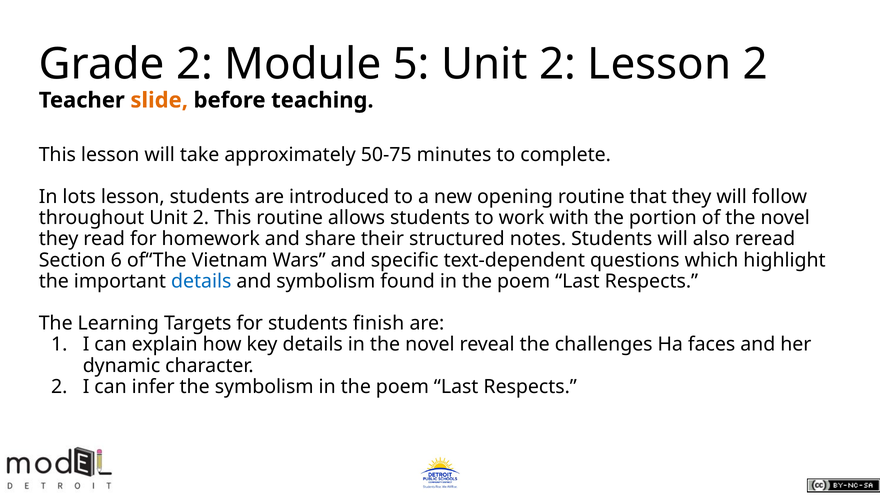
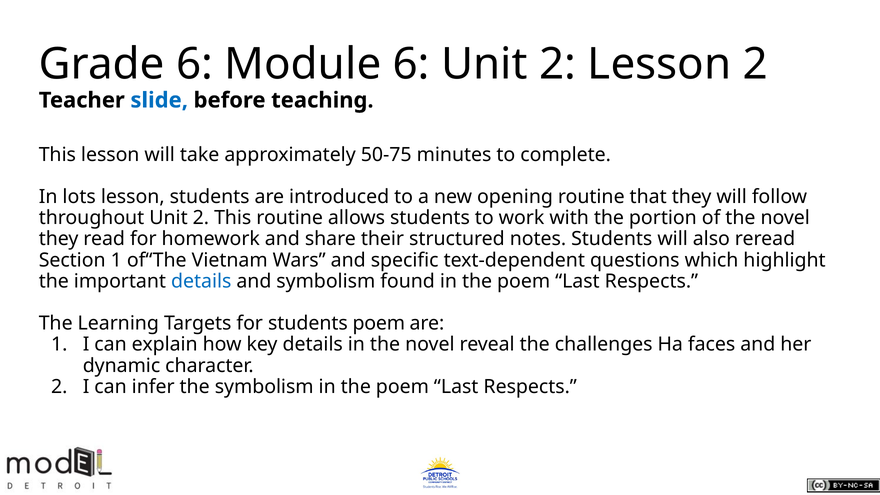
Grade 2: 2 -> 6 (195, 64)
Module 5: 5 -> 6 (411, 64)
slide colour: orange -> blue (159, 100)
Section 6: 6 -> 1 (116, 260)
students finish: finish -> poem (379, 323)
